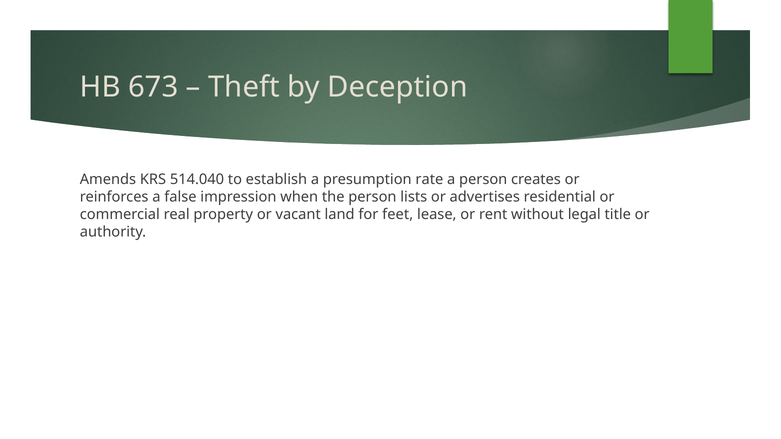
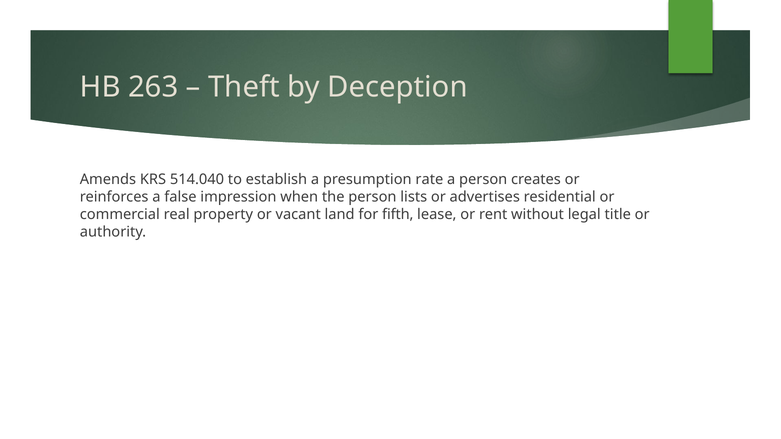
673: 673 -> 263 (153, 87)
feet: feet -> fifth (398, 215)
